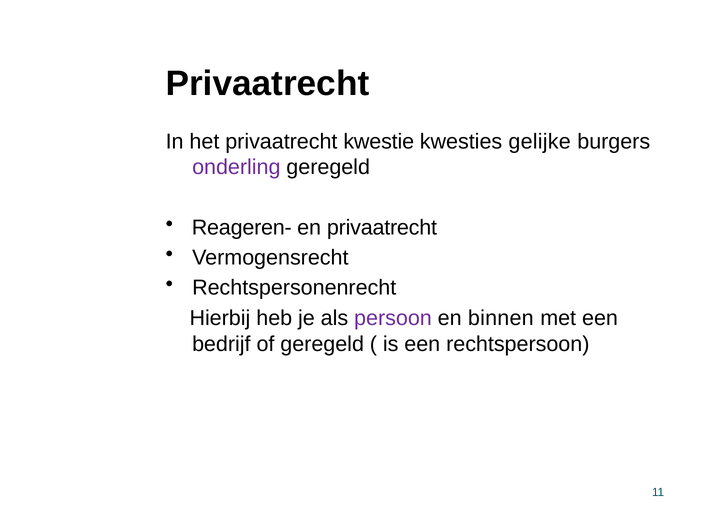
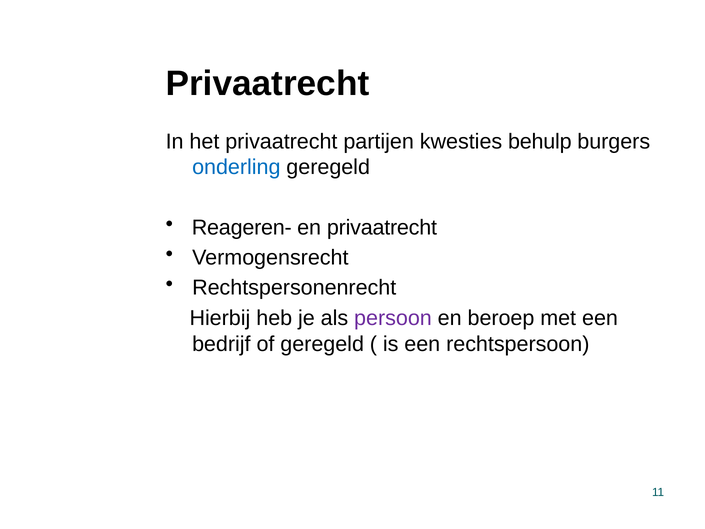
kwestie: kwestie -> partijen (379, 141)
gelijke: gelijke -> behulp (540, 141)
onderling colour: purple -> blue (236, 167)
binnen: binnen -> beroep (501, 318)
